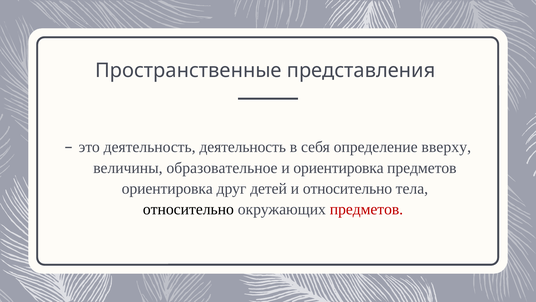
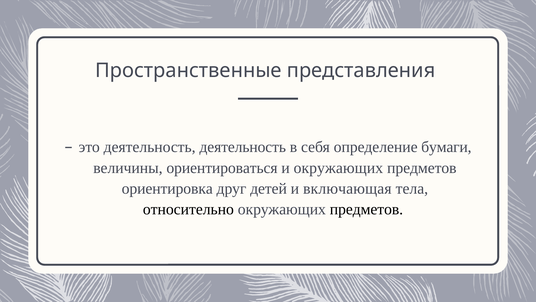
вверху: вверху -> бумаги (446, 147)
образовательное: образовательное -> ориентироваться (222, 168)
и ориентировка: ориентировка -> окружающих (338, 168)
и относительно: относительно -> включающая (347, 188)
предметов colour: red -> black (366, 209)
